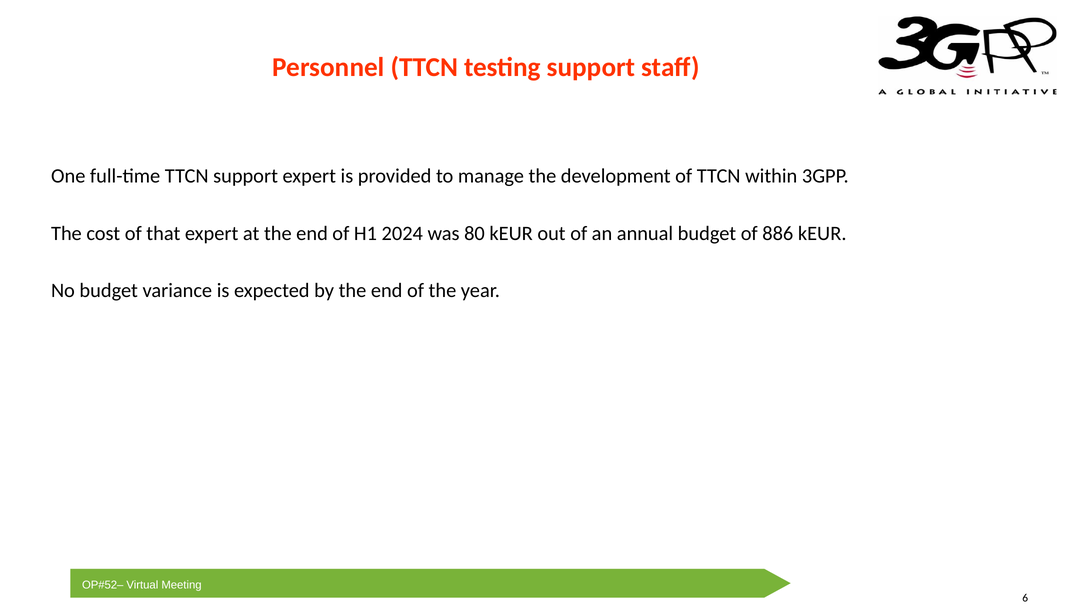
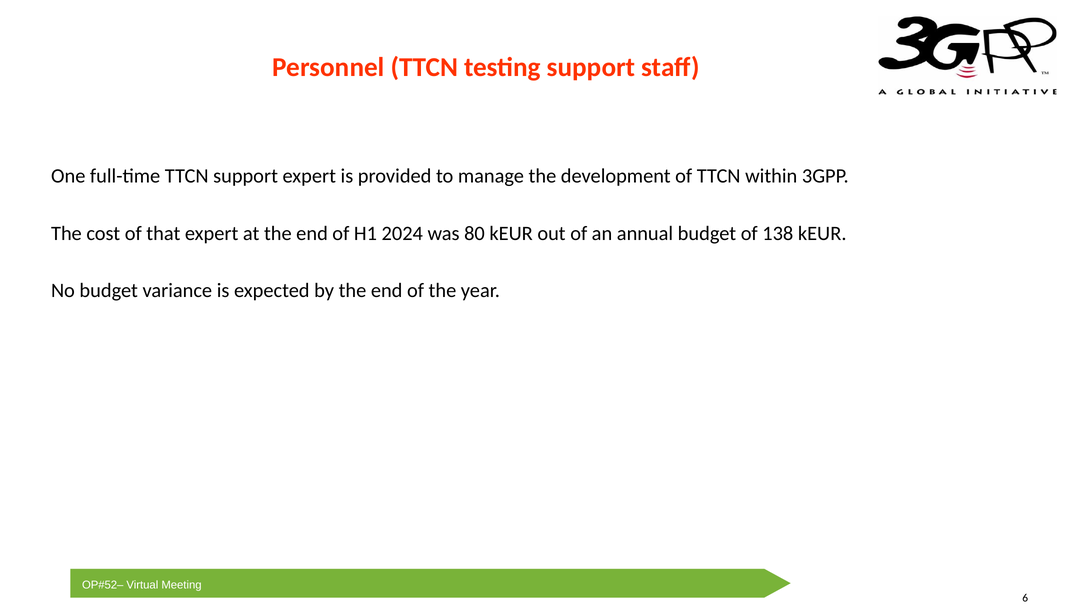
886: 886 -> 138 (778, 233)
